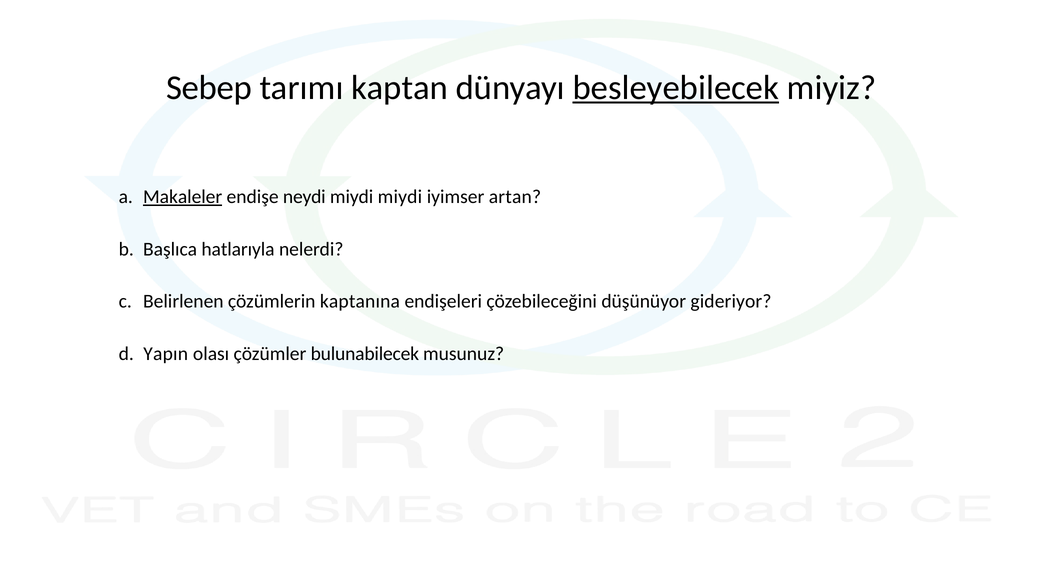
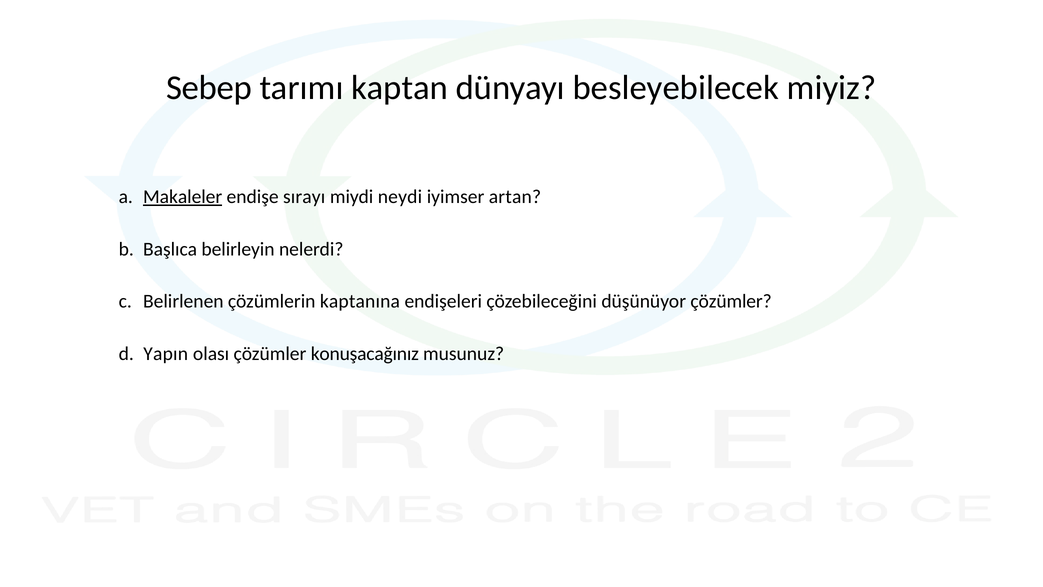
besleyebilecek underline: present -> none (676, 88)
neydi: neydi -> sırayı (304, 197)
miydi miydi: miydi -> neydi (400, 197)
hatlarıyla: hatlarıyla -> belirleyin (238, 249)
düşünüyor gideriyor: gideriyor -> çözümler (731, 301)
bulunabilecek: bulunabilecek -> konuşacağınız (365, 354)
